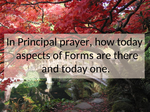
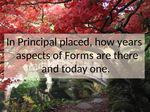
prayer: prayer -> placed (76, 42)
how today: today -> years (130, 42)
